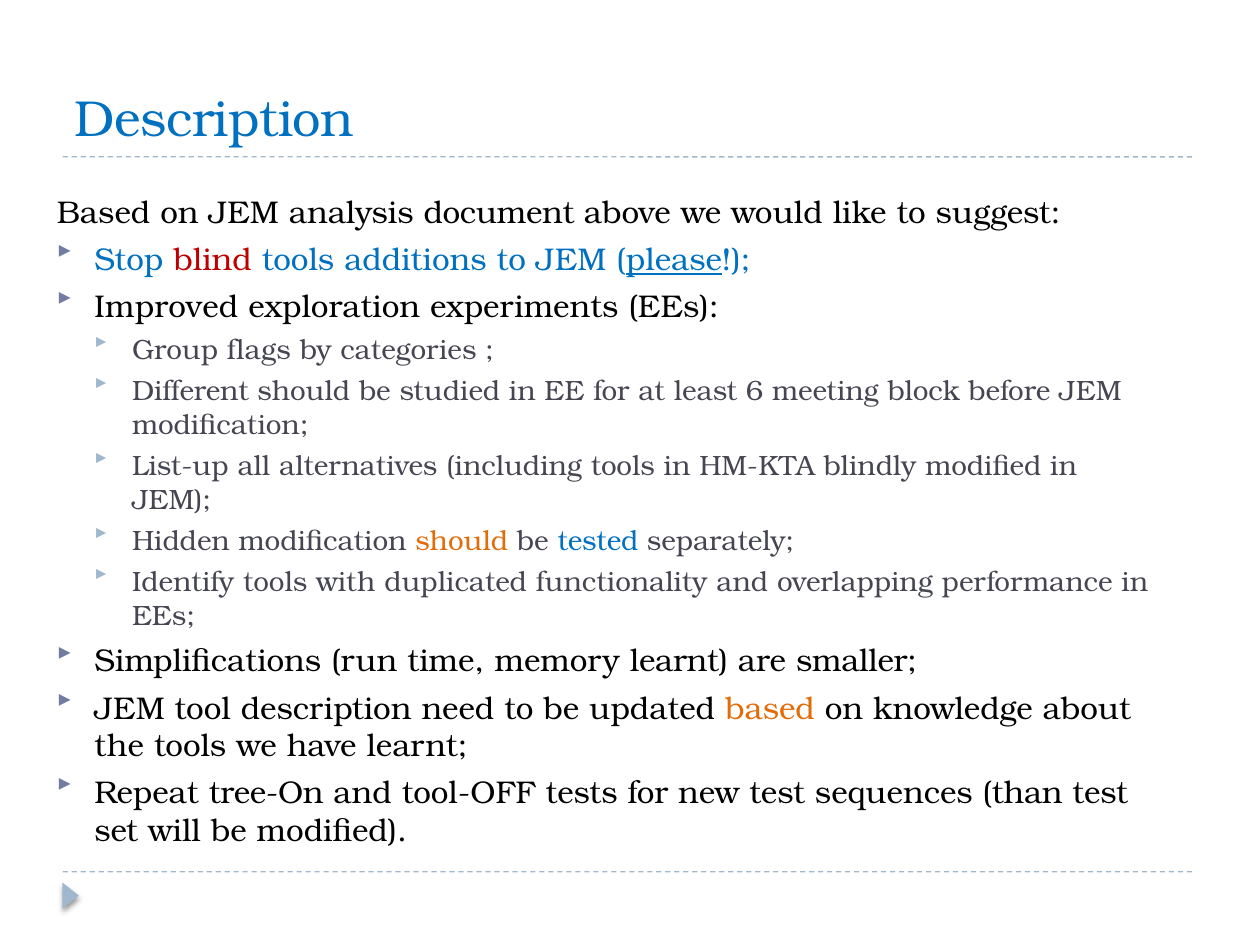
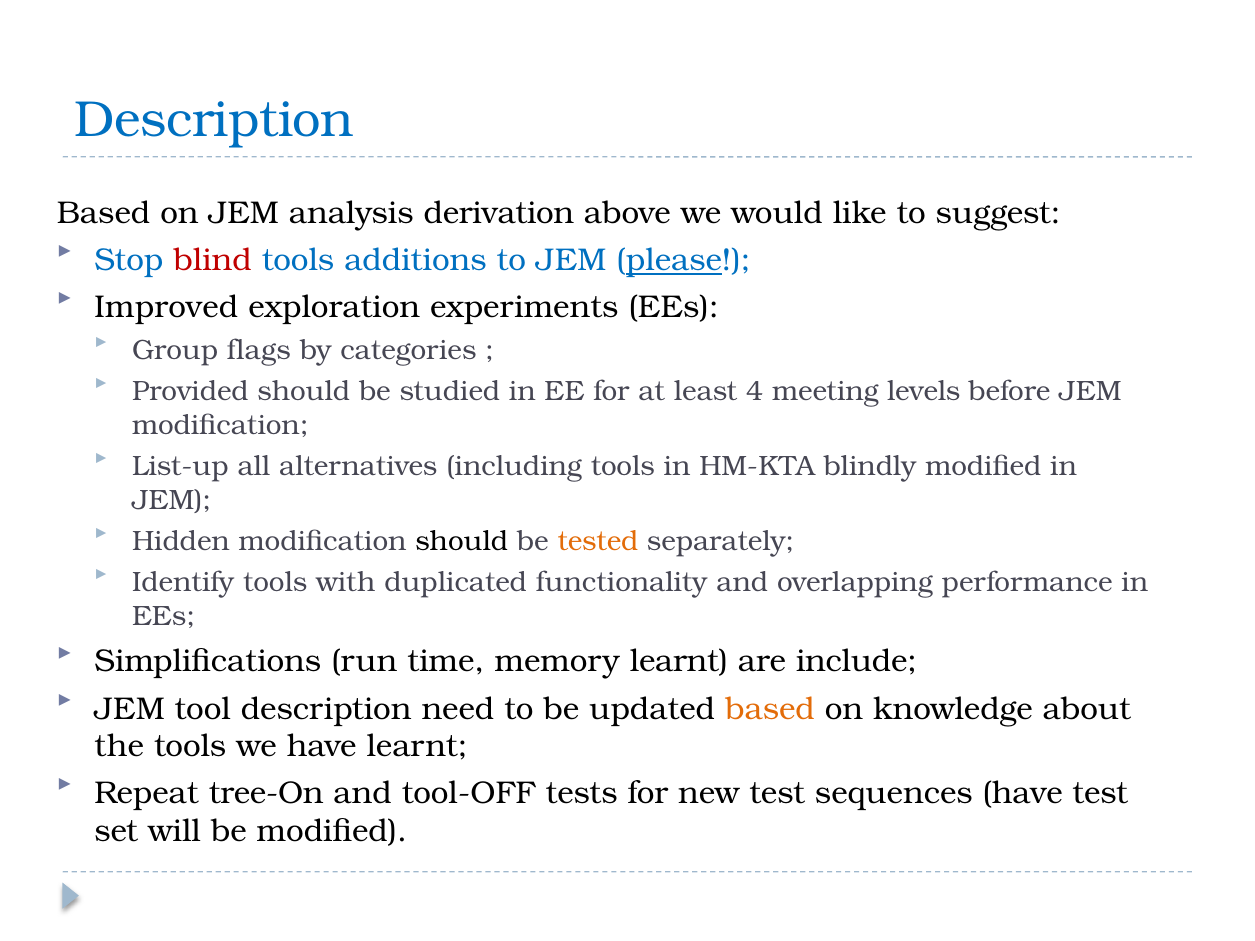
document: document -> derivation (499, 213)
Different: Different -> Provided (190, 392)
6: 6 -> 4 (755, 392)
block: block -> levels (924, 392)
should colour: orange -> black (462, 541)
tested colour: blue -> orange (598, 541)
smaller: smaller -> include (857, 662)
sequences than: than -> have (1023, 794)
